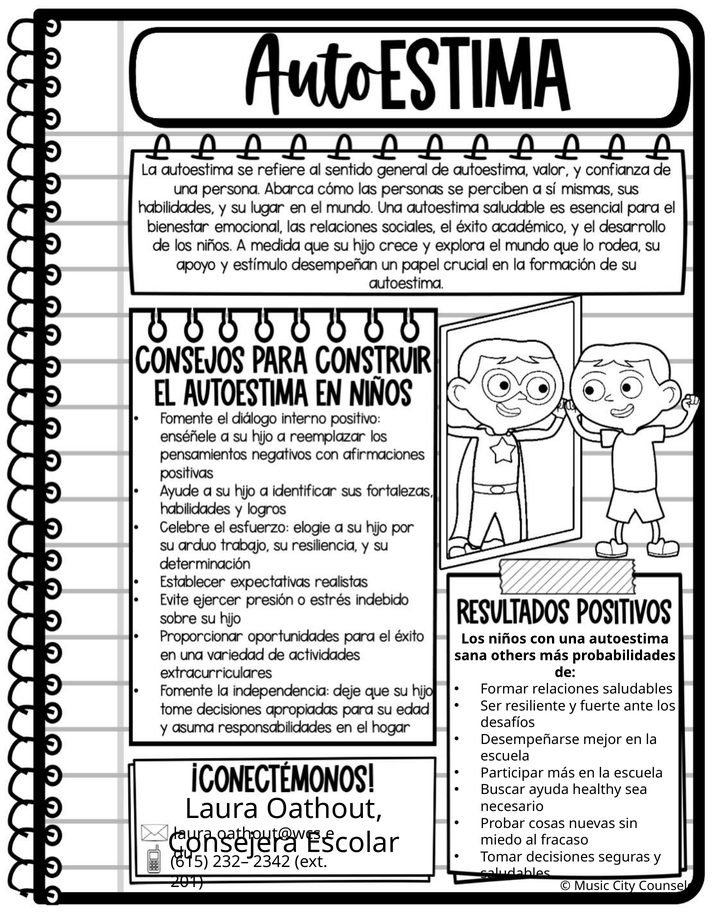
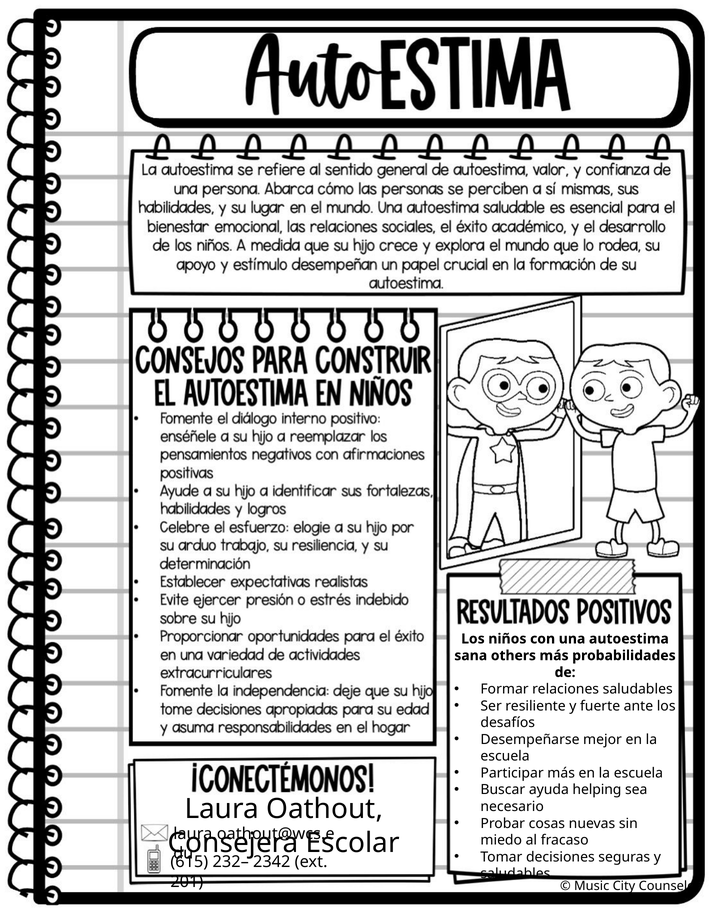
healthy: healthy -> helping (597, 791)
